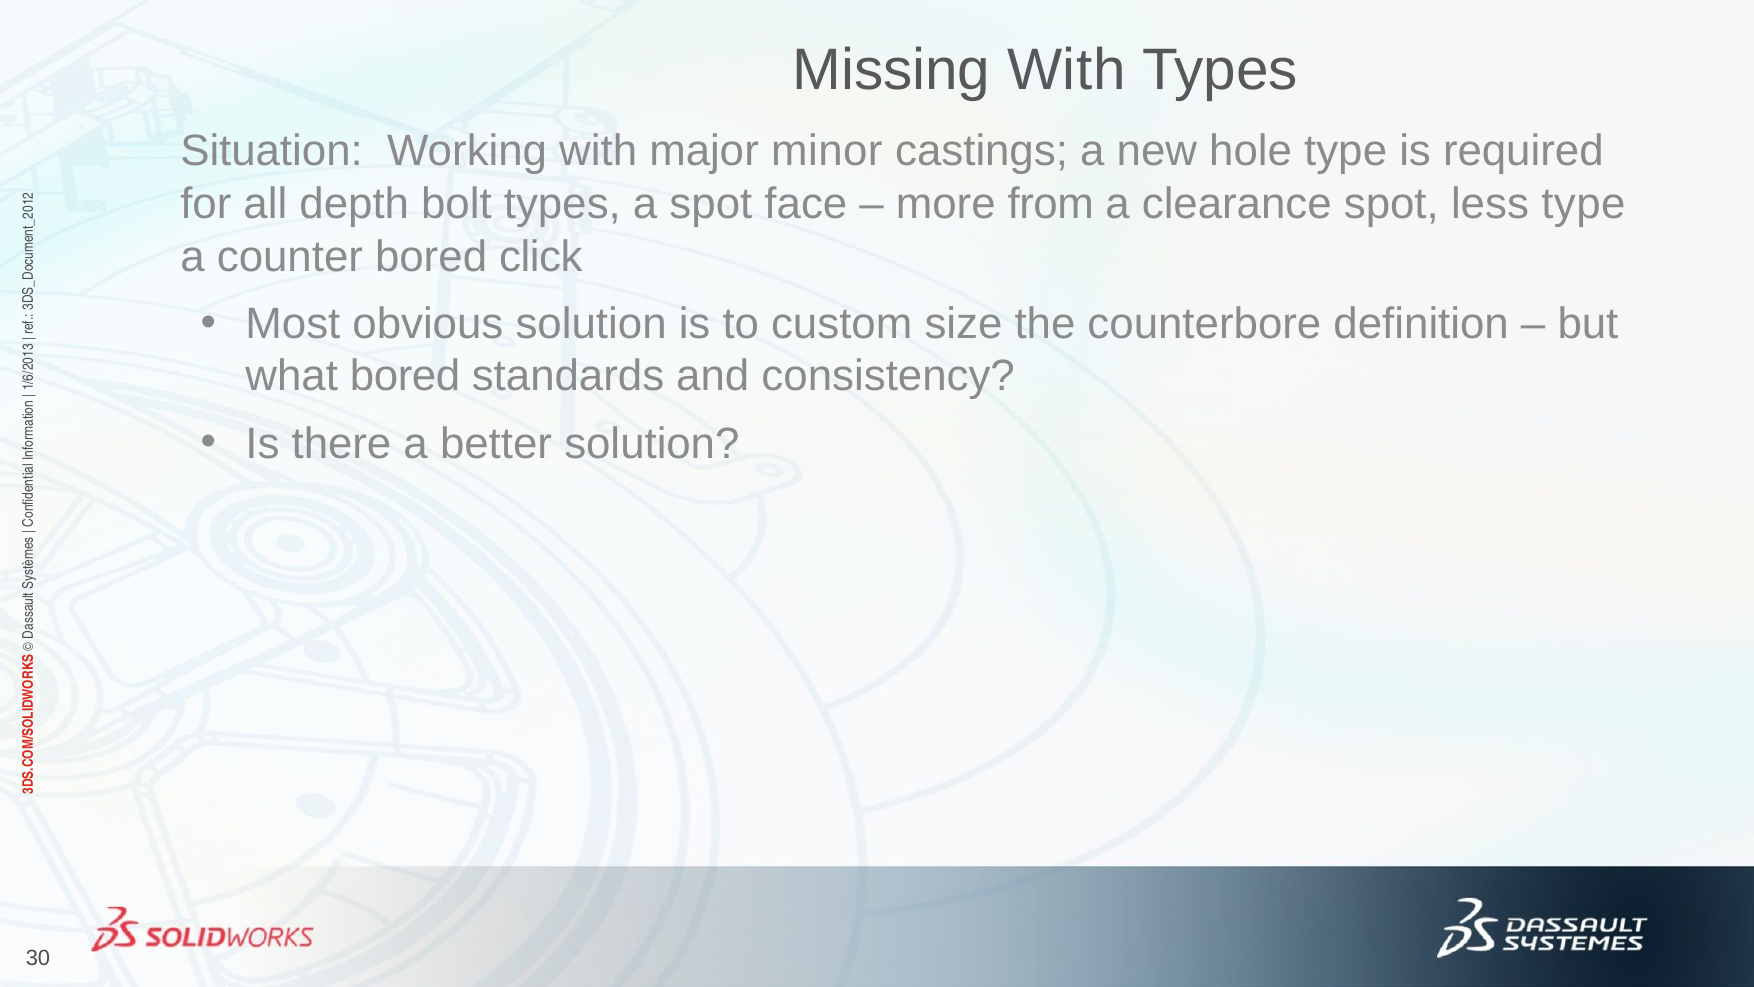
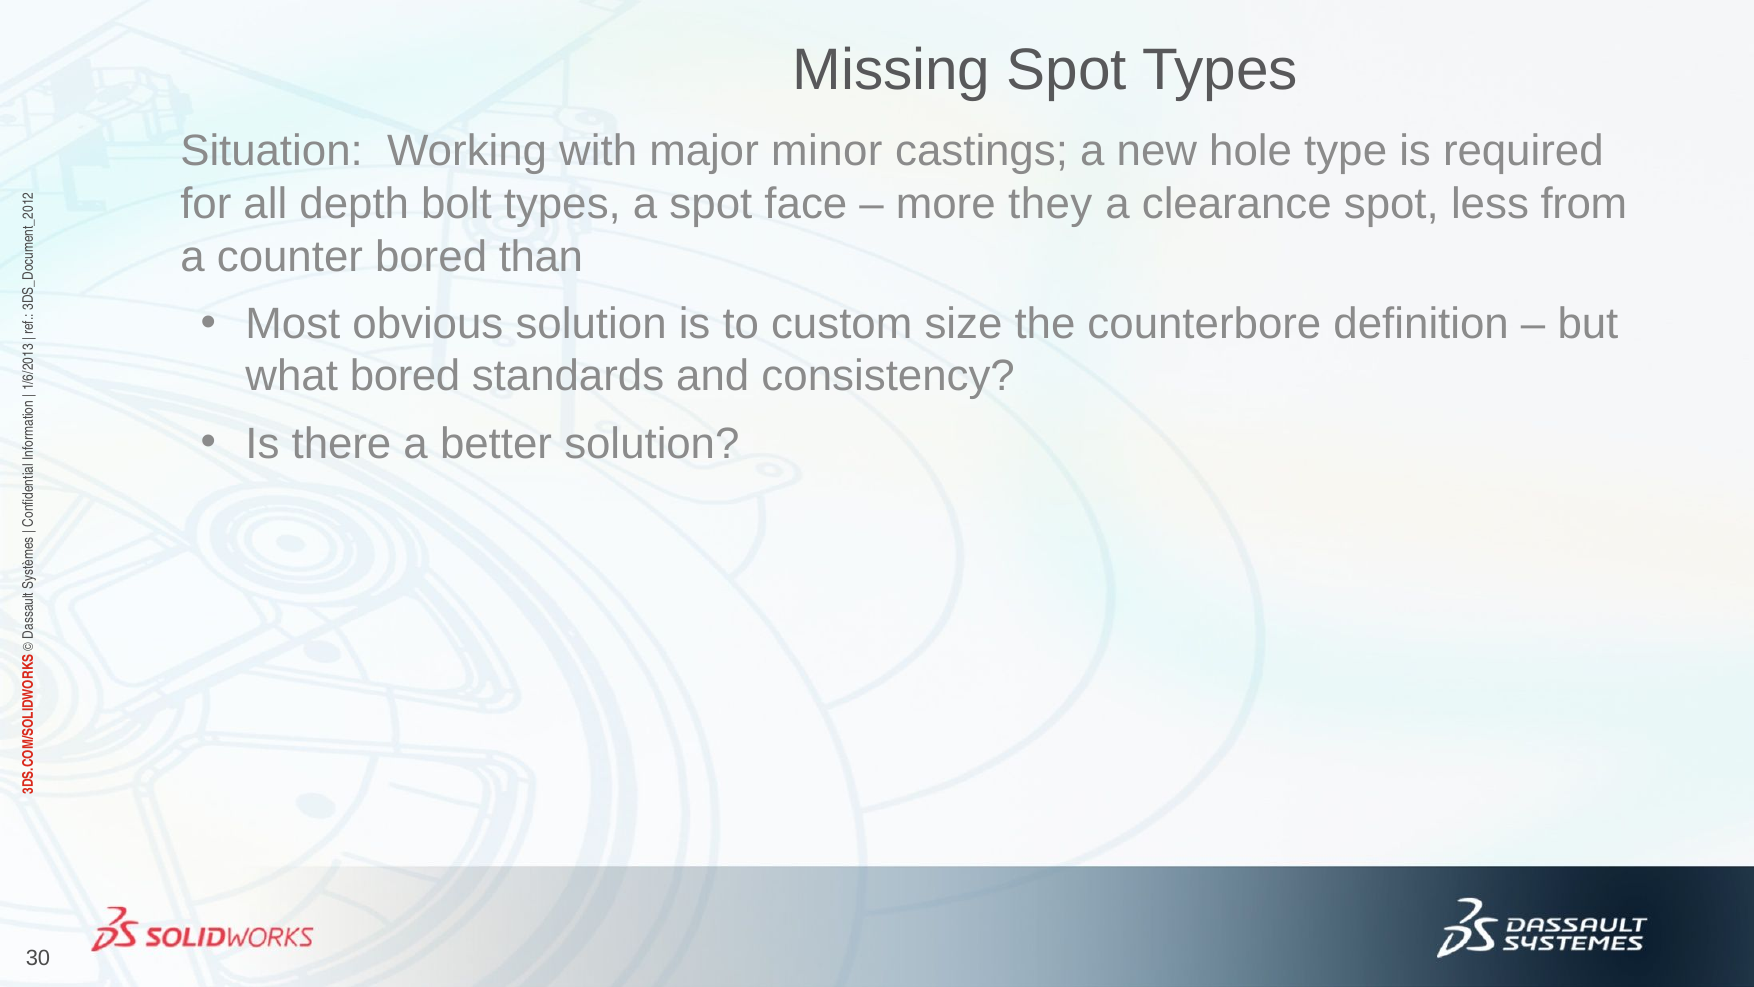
Missing With: With -> Spot (1067, 70)
from: from -> they (1050, 204)
less type: type -> from (1584, 204)
click: click -> than (541, 257)
